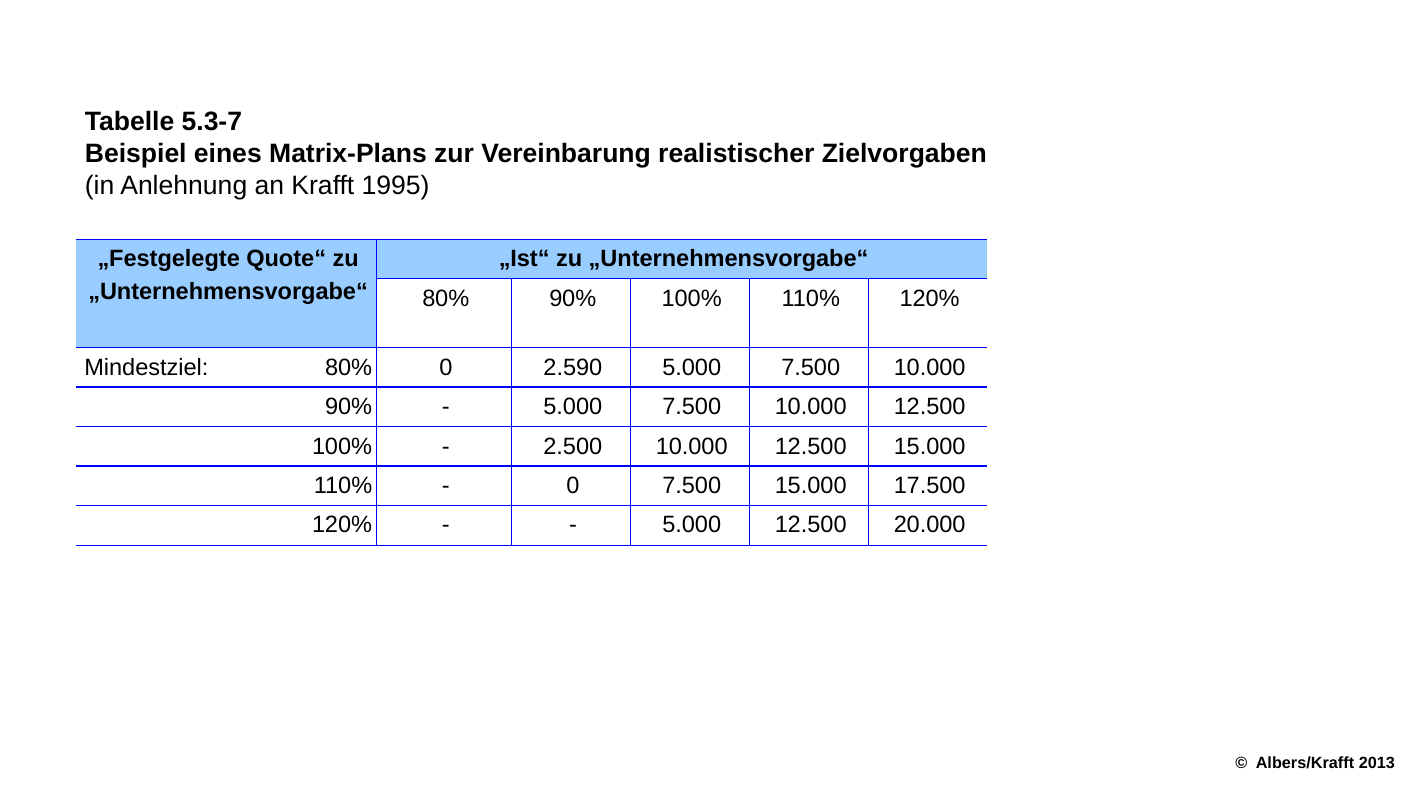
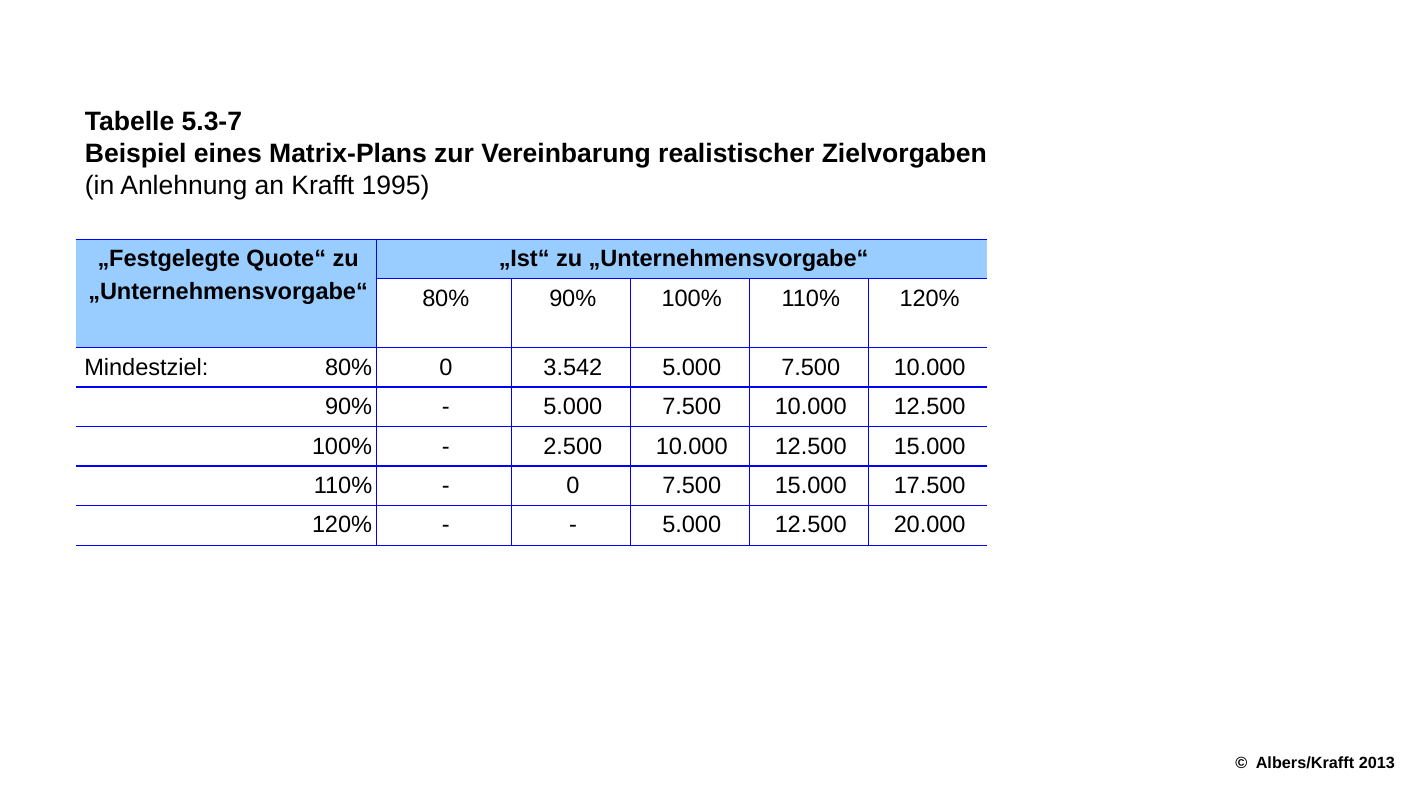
2.590: 2.590 -> 3.542 (573, 367)
